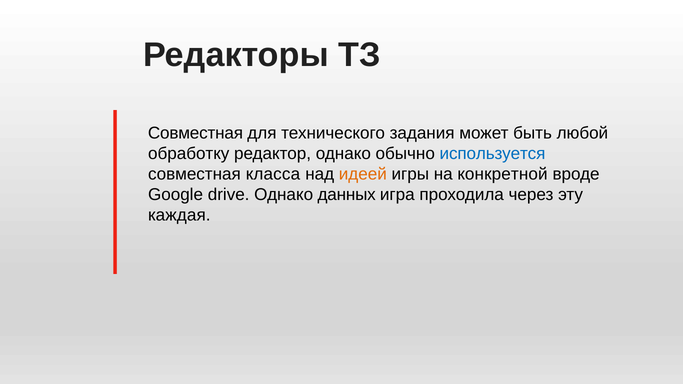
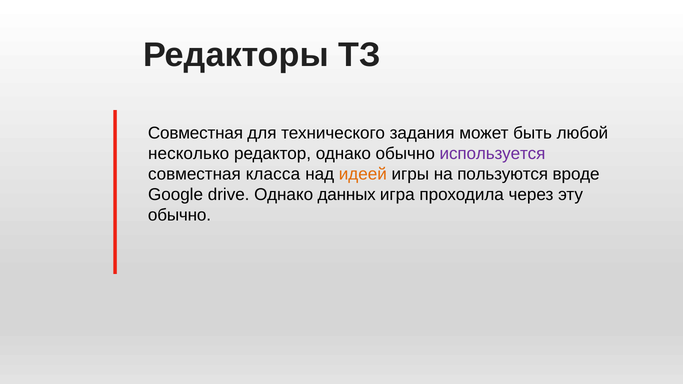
обработку: обработку -> несколько (189, 154)
используется colour: blue -> purple (492, 154)
конкретной: конкретной -> пользуются (503, 174)
каждая: каждая -> обычно (179, 215)
